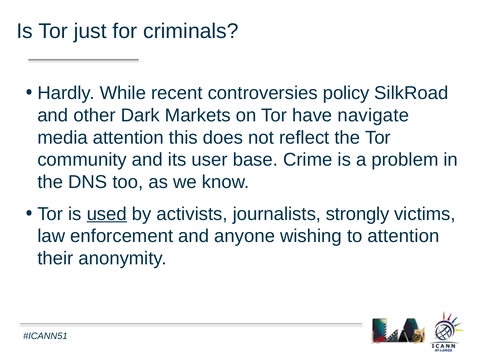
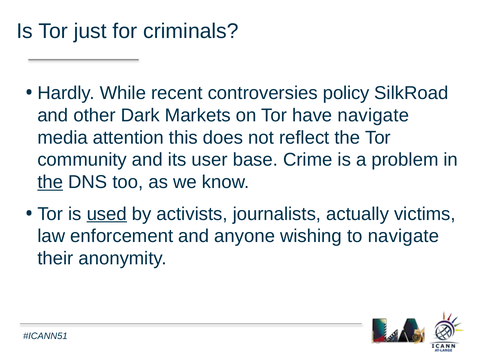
the underline: none -> present (50, 182)
strongly: strongly -> actually (358, 214)
to attention: attention -> navigate (403, 236)
